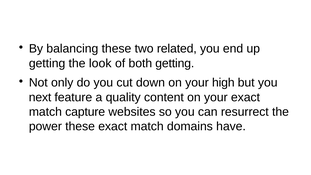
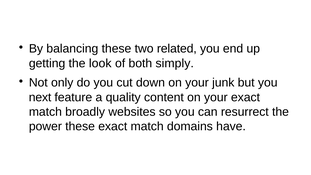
both getting: getting -> simply (175, 63)
high: high -> junk (223, 83)
capture: capture -> broadly (85, 112)
